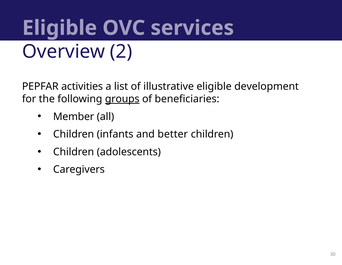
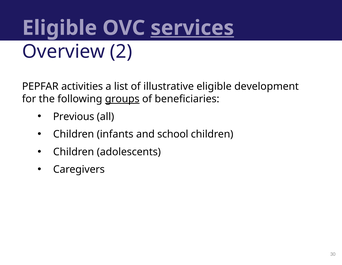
services underline: none -> present (192, 28)
Member: Member -> Previous (74, 116)
better: better -> school (173, 134)
